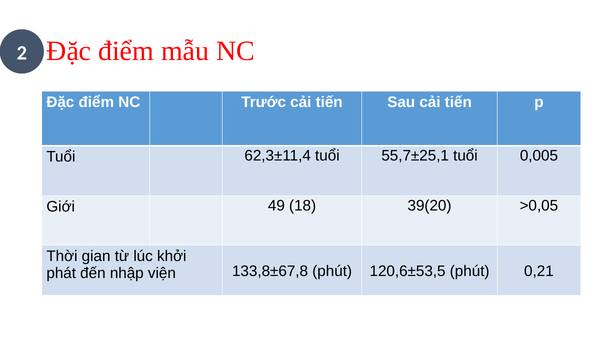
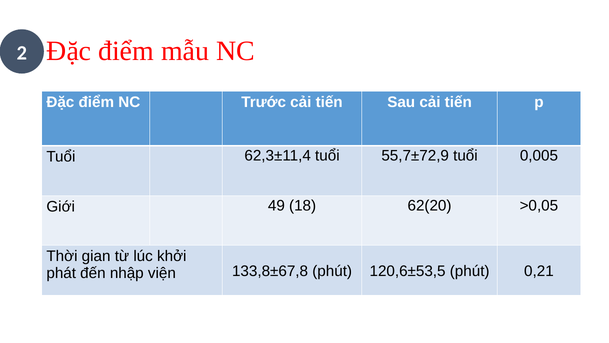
55,7±25,1: 55,7±25,1 -> 55,7±72,9 (415, 156)
39(20: 39(20 -> 62(20 (430, 205)
